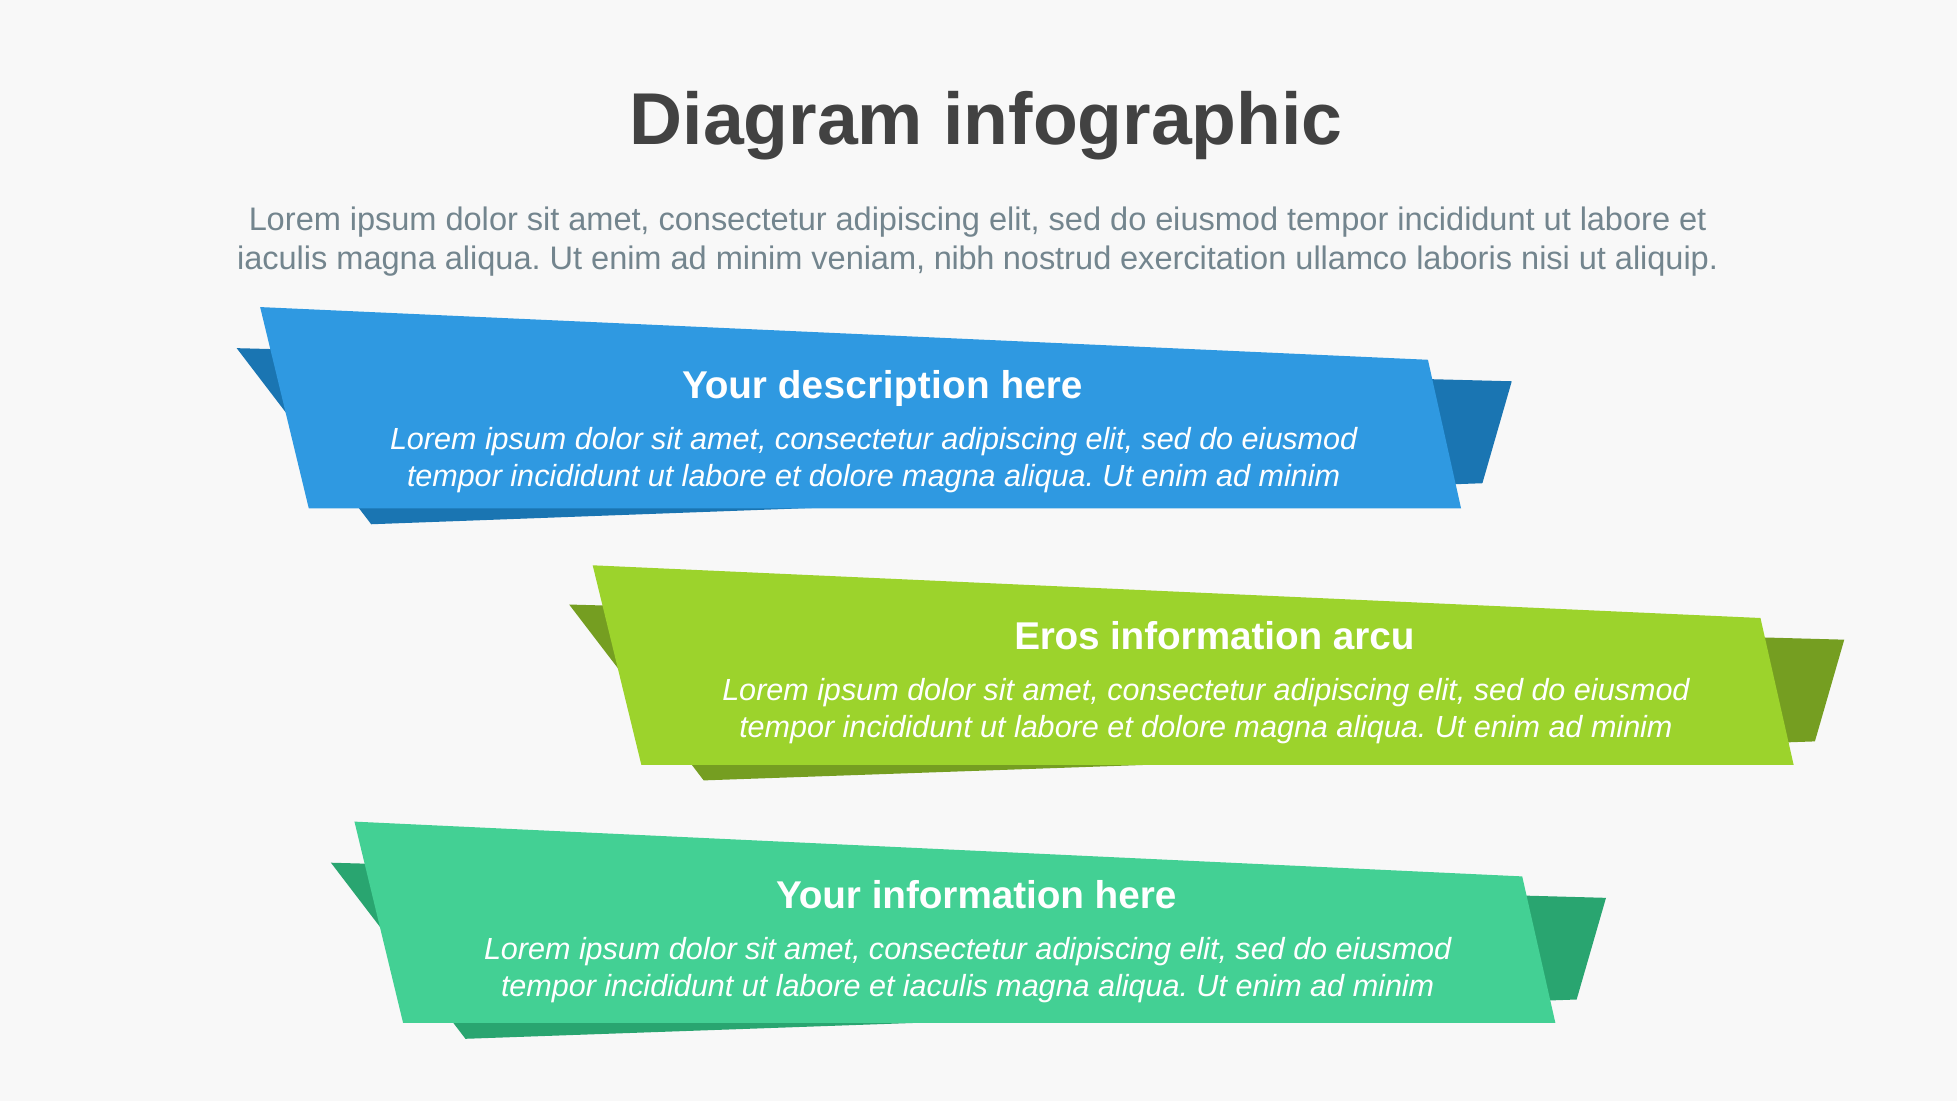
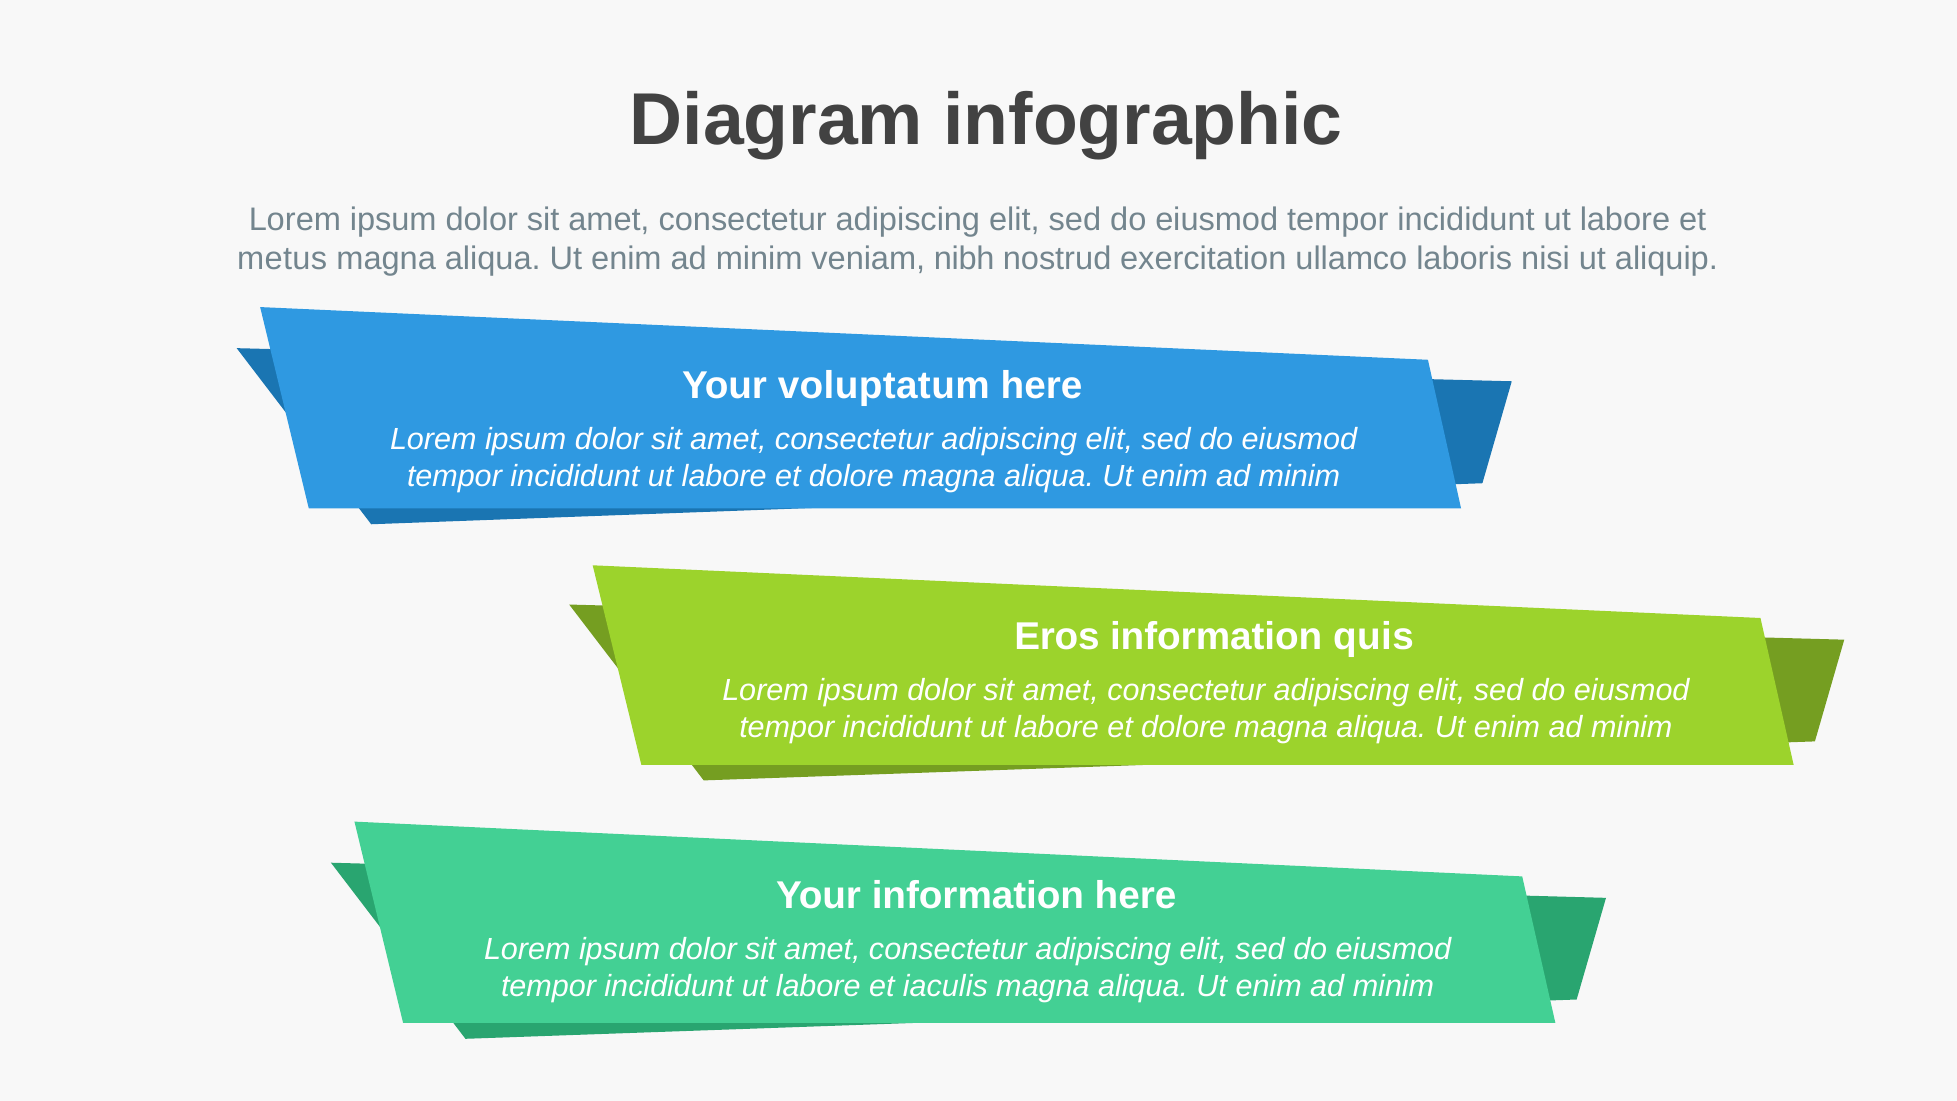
iaculis: iaculis -> metus (282, 258)
description: description -> voluptatum (884, 386)
arcu: arcu -> quis (1374, 636)
